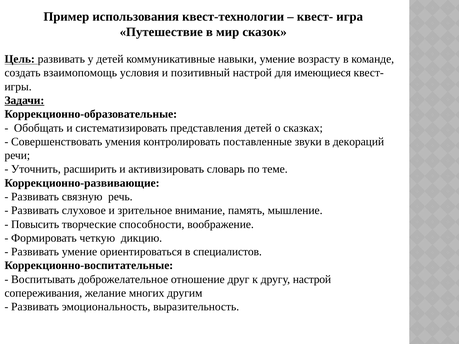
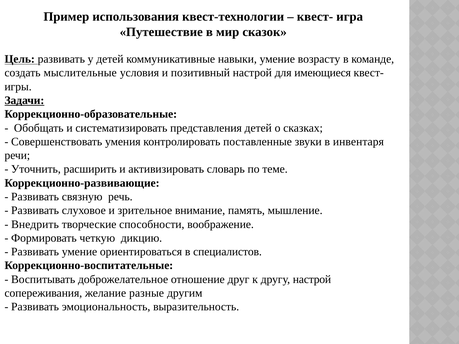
взаимопомощь: взаимопомощь -> мыслительные (80, 73)
декораций: декораций -> инвентаря (358, 142)
Повысить: Повысить -> Внедрить (35, 224)
многих: многих -> разные (147, 293)
